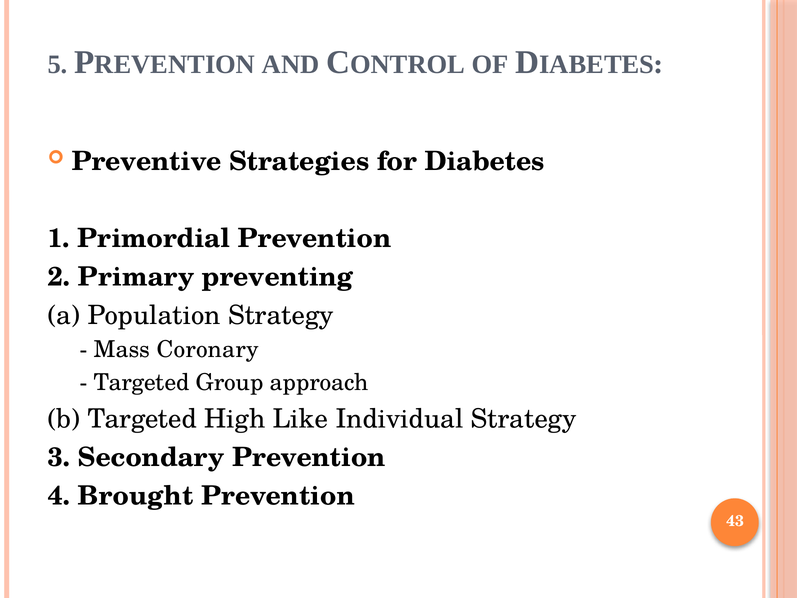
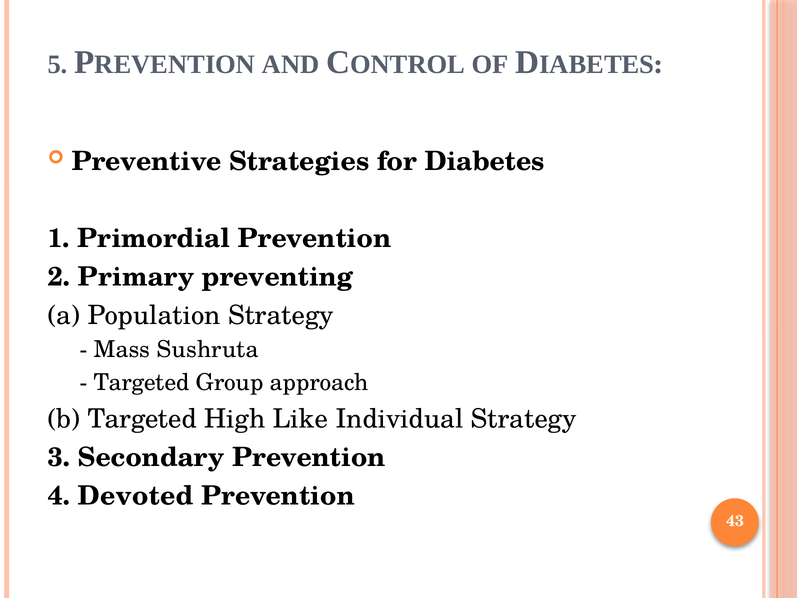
Coronary: Coronary -> Sushruta (208, 350)
Brought: Brought -> Devoted (136, 496)
